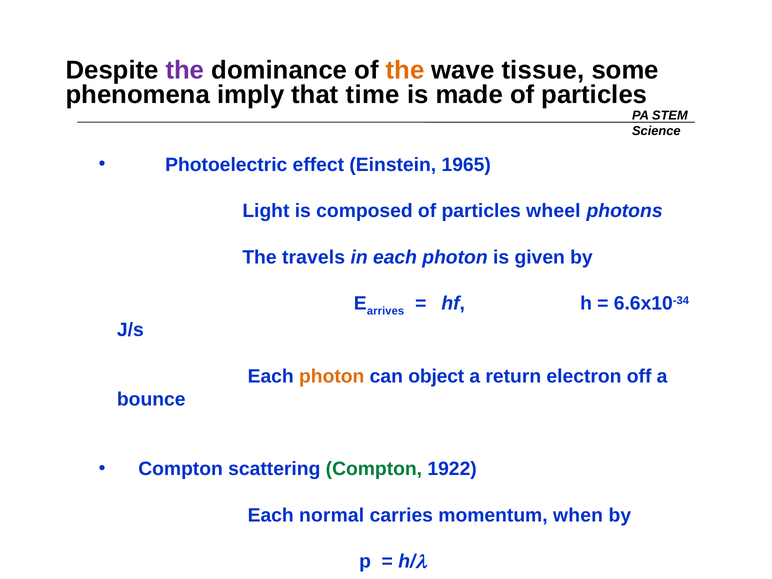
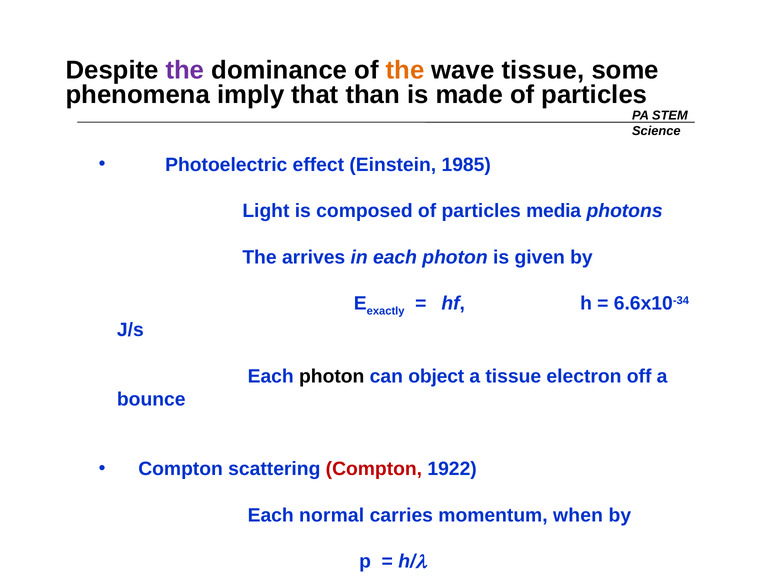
time: time -> than (373, 95)
1965: 1965 -> 1985 (466, 165)
wheel: wheel -> media (554, 211)
travels: travels -> arrives (314, 257)
arrives: arrives -> exactly (386, 311)
photon colour: orange -> black (332, 376)
a return: return -> tissue (513, 376)
Compton colour: green -> red (374, 469)
